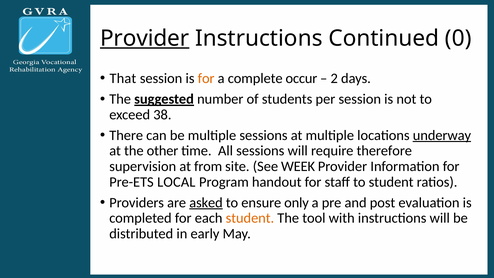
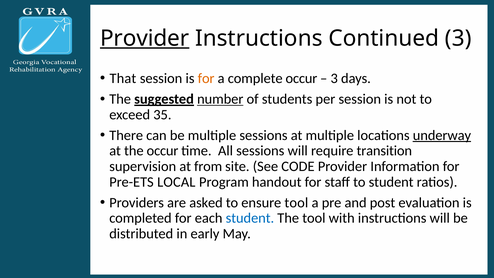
Continued 0: 0 -> 3 (458, 38)
2: 2 -> 3 (334, 78)
number underline: none -> present (220, 99)
38: 38 -> 35 (162, 115)
the other: other -> occur (163, 151)
therefore: therefore -> transition (384, 151)
WEEK: WEEK -> CODE (298, 166)
asked underline: present -> none (206, 203)
ensure only: only -> tool (296, 203)
student colour: orange -> blue (250, 218)
